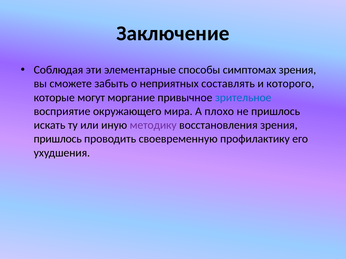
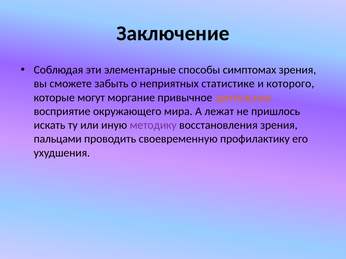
составлять: составлять -> статистике (228, 84)
зрительное colour: blue -> orange (243, 98)
плохо: плохо -> лежат (219, 112)
пришлось: пришлось -> пальцами (58, 139)
